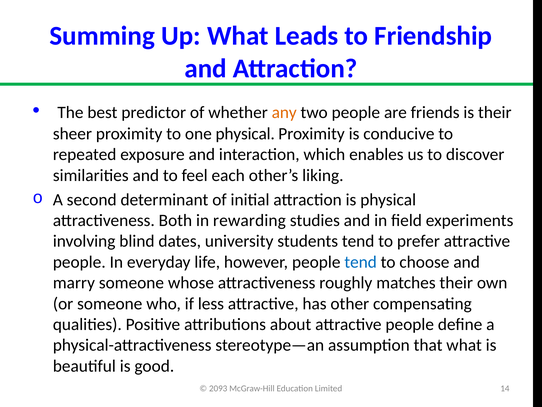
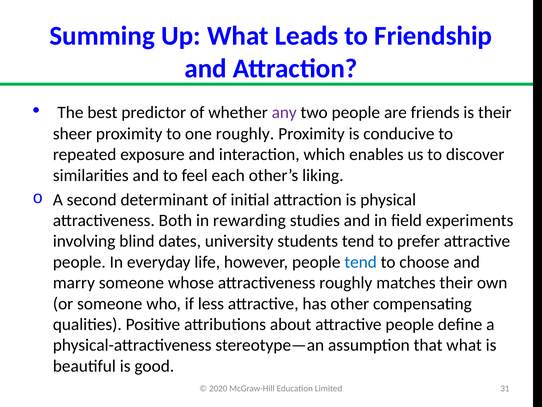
any colour: orange -> purple (284, 112)
one physical: physical -> roughly (245, 134)
2093: 2093 -> 2020 (218, 388)
14: 14 -> 31 (505, 388)
